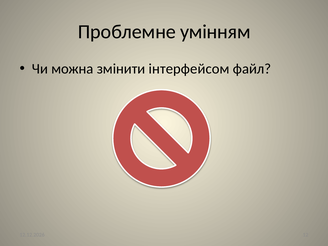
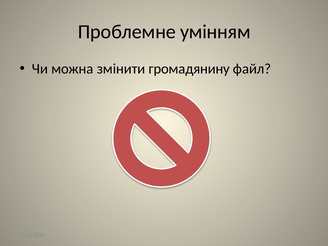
інтерфейсом: інтерфейсом -> громадянину (189, 69)
